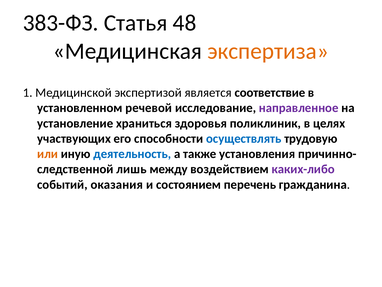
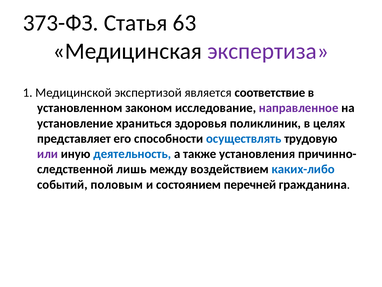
383-ФЗ: 383-ФЗ -> 373-ФЗ (61, 23)
48: 48 -> 63 (185, 23)
экспертиза colour: orange -> purple (268, 51)
речевой: речевой -> законом (149, 108)
участвующих: участвующих -> представляет (74, 138)
или colour: orange -> purple (48, 154)
каких-либо colour: purple -> blue (303, 169)
оказания: оказания -> половым (117, 184)
перечень: перечень -> перечней (250, 184)
